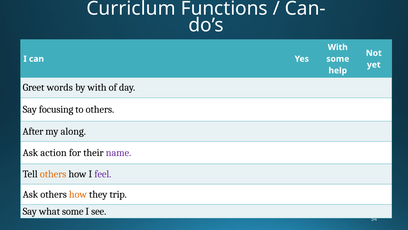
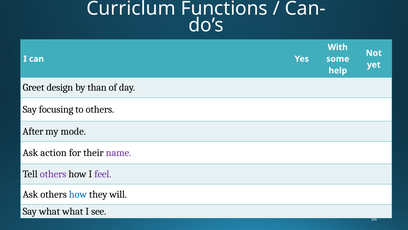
words: words -> design (60, 87)
by with: with -> than (97, 87)
along: along -> mode (73, 131)
others colour: orange -> purple (53, 174)
how colour: orange -> blue (78, 194)
trip: trip -> will (118, 194)
what some: some -> what (73, 211)
